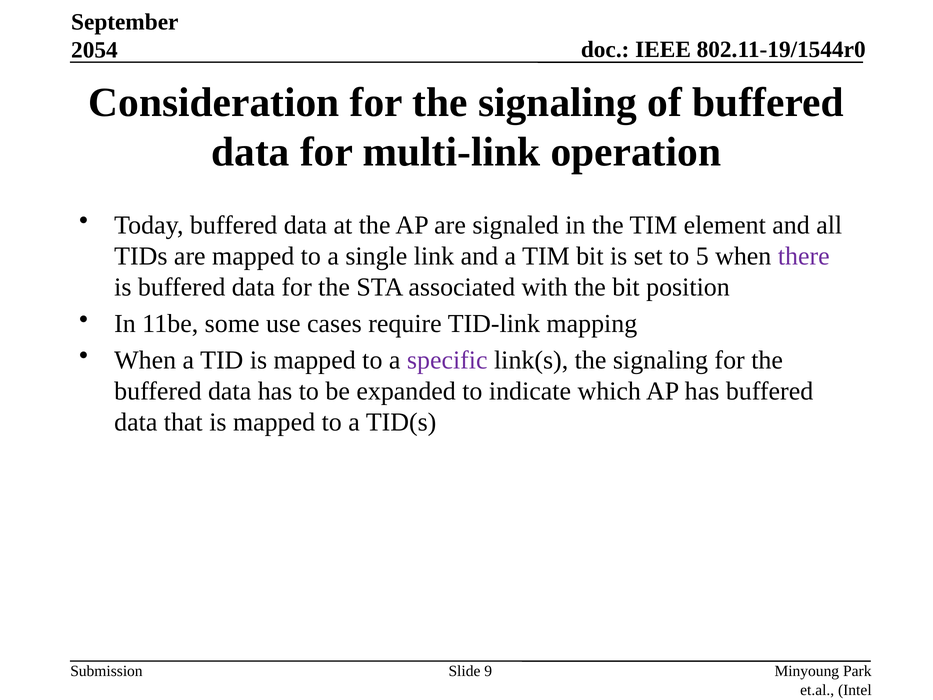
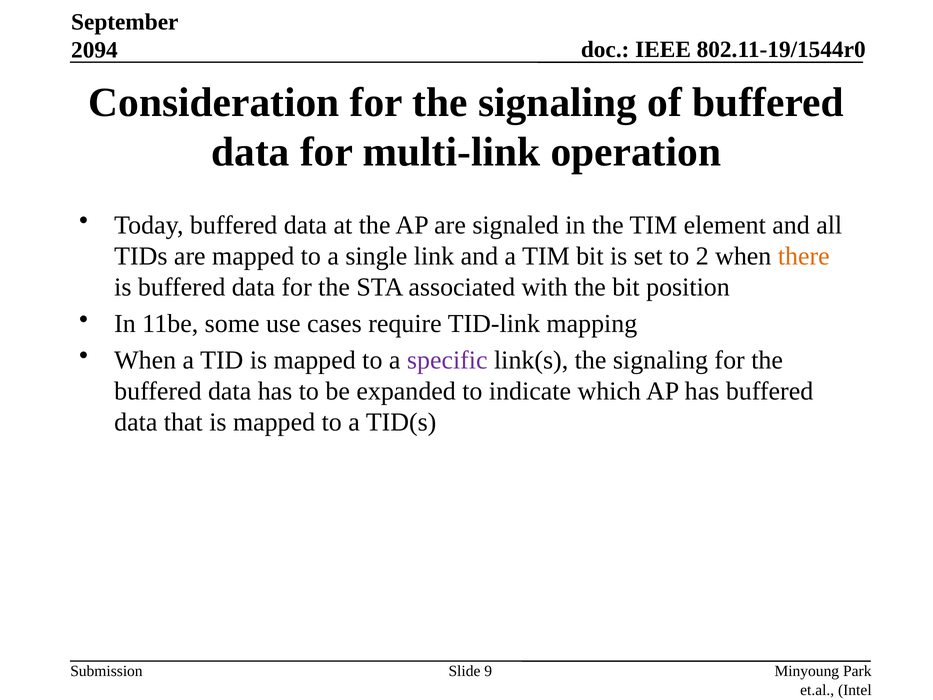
2054: 2054 -> 2094 (94, 50)
5: 5 -> 2 (702, 256)
there colour: purple -> orange (804, 256)
